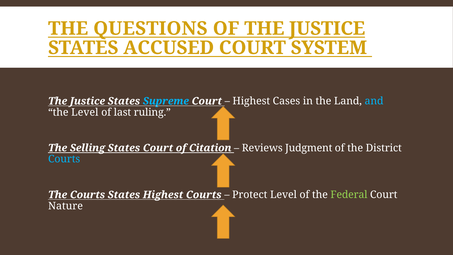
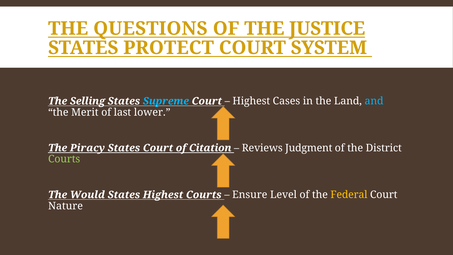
ACCUSED: ACCUSED -> PROTECT (169, 48)
Justice: Justice -> Selling (87, 101)
the Level: Level -> Merit (85, 112)
ruling: ruling -> lower (152, 112)
Selling: Selling -> Piracy (87, 148)
Courts colour: light blue -> light green (64, 159)
The Courts: Courts -> Would (87, 195)
Protect: Protect -> Ensure (250, 195)
Federal colour: light green -> yellow (349, 195)
